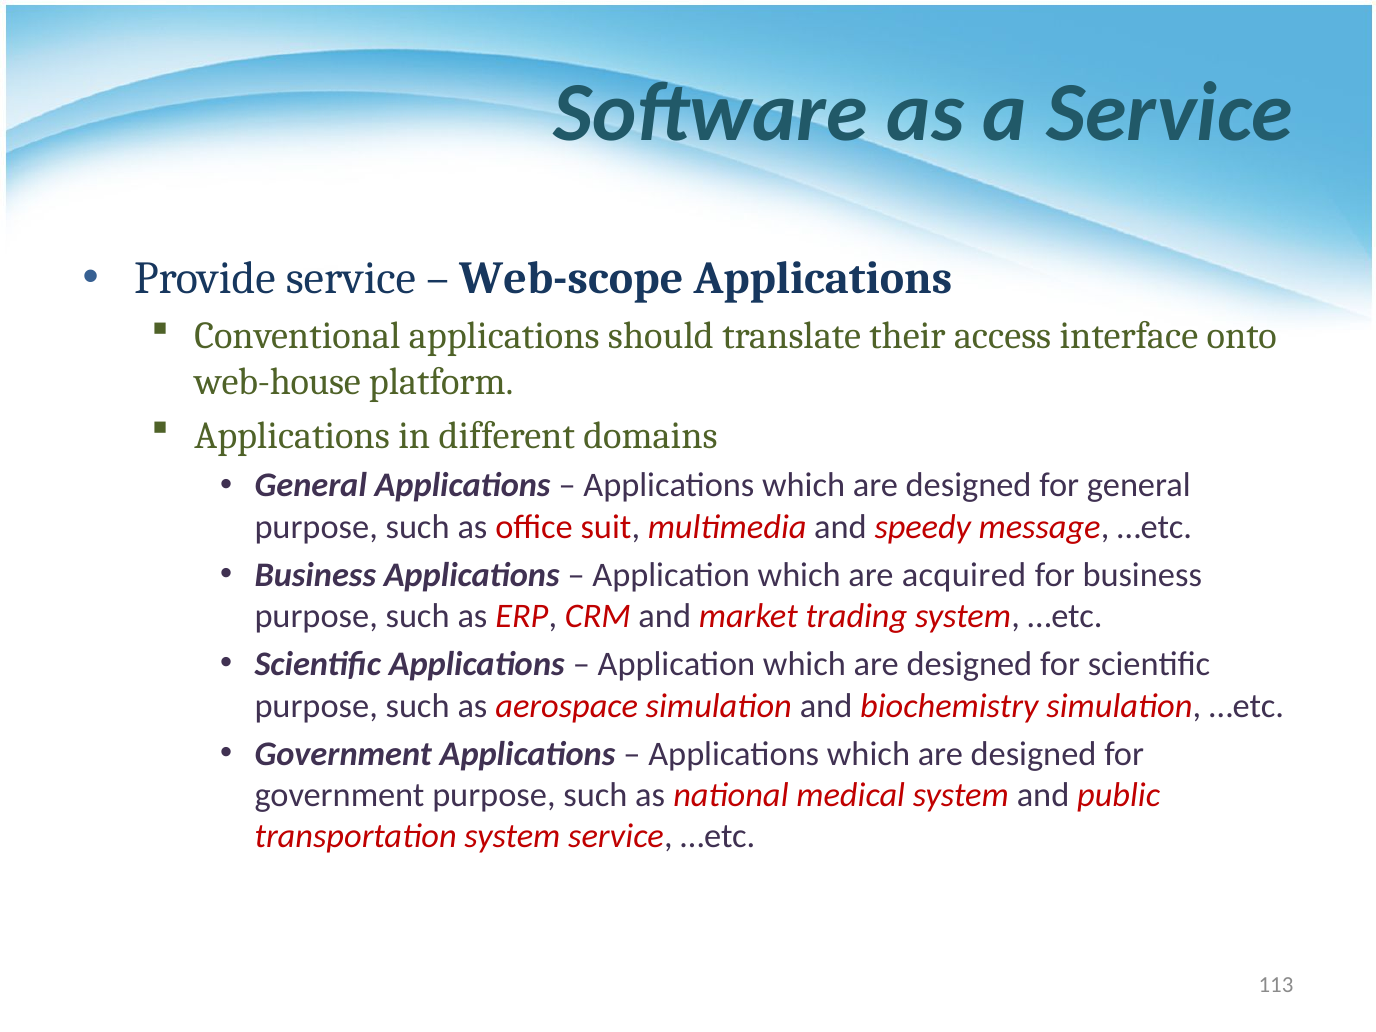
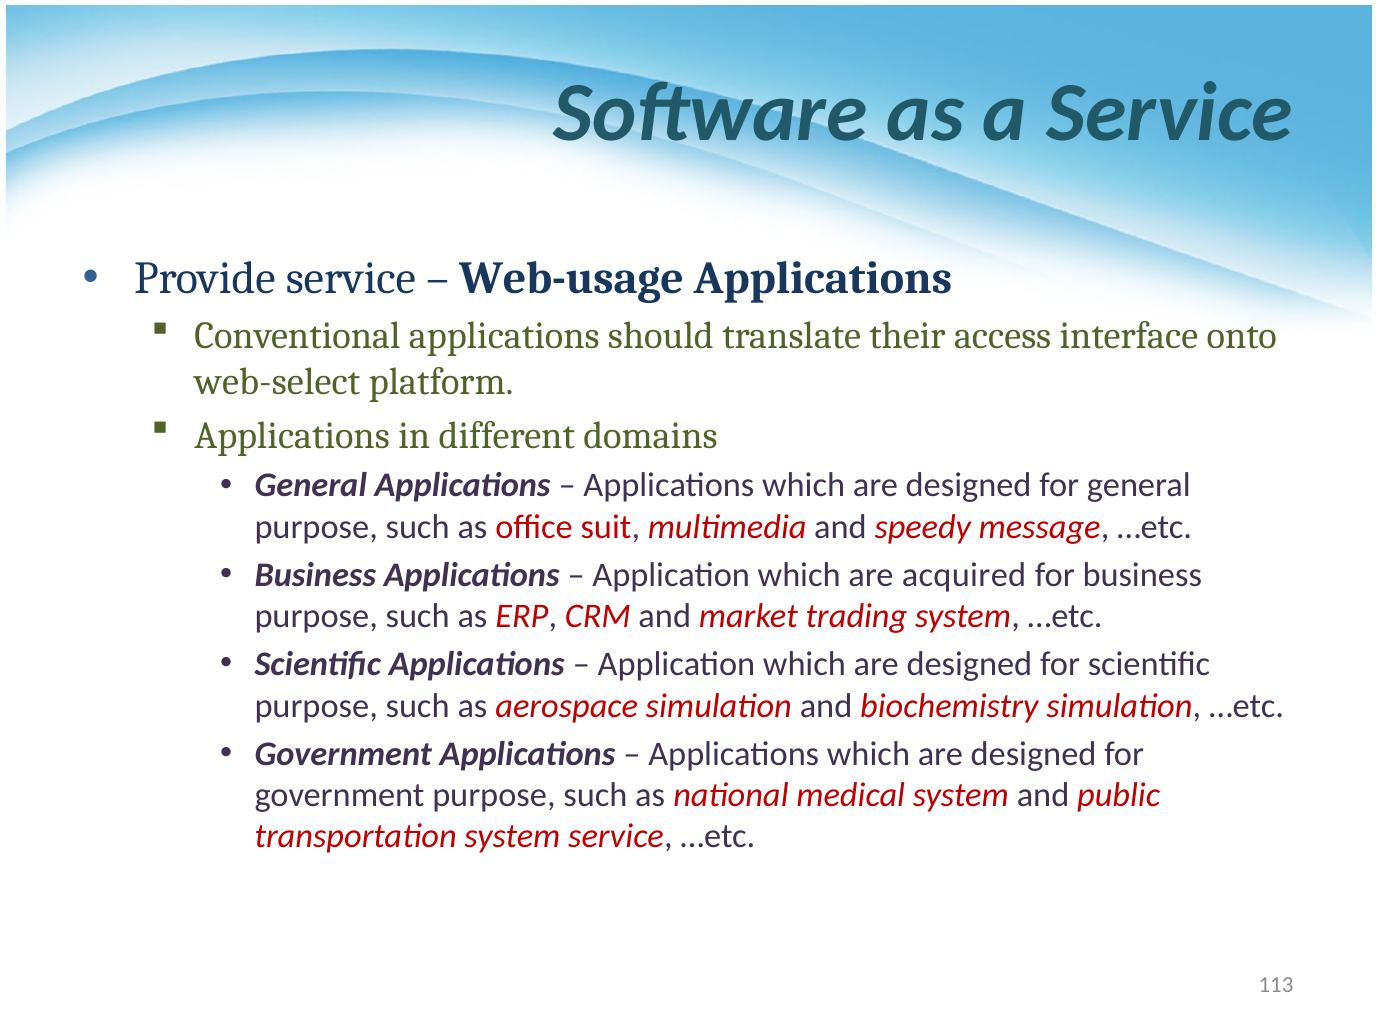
Web-scope: Web-scope -> Web-usage (572, 278)
web-house: web-house -> web-select (277, 382)
